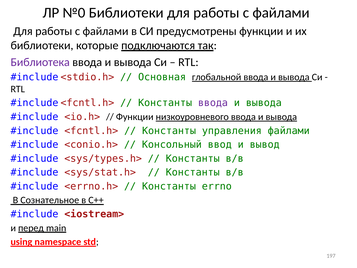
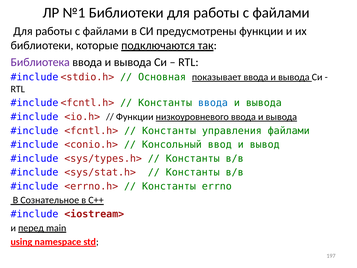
№0: №0 -> №1 (74, 13)
глобальной: глобальной -> показывает (217, 77)
ввода colour: purple -> blue (213, 103)
